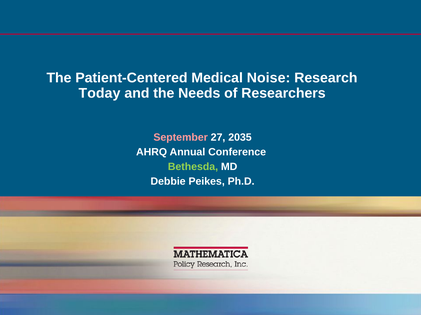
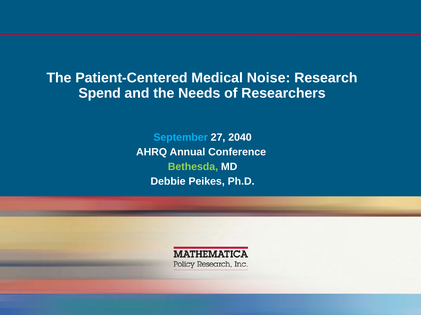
Today: Today -> Spend (100, 93)
September colour: pink -> light blue (181, 138)
2035: 2035 -> 2040 (240, 138)
